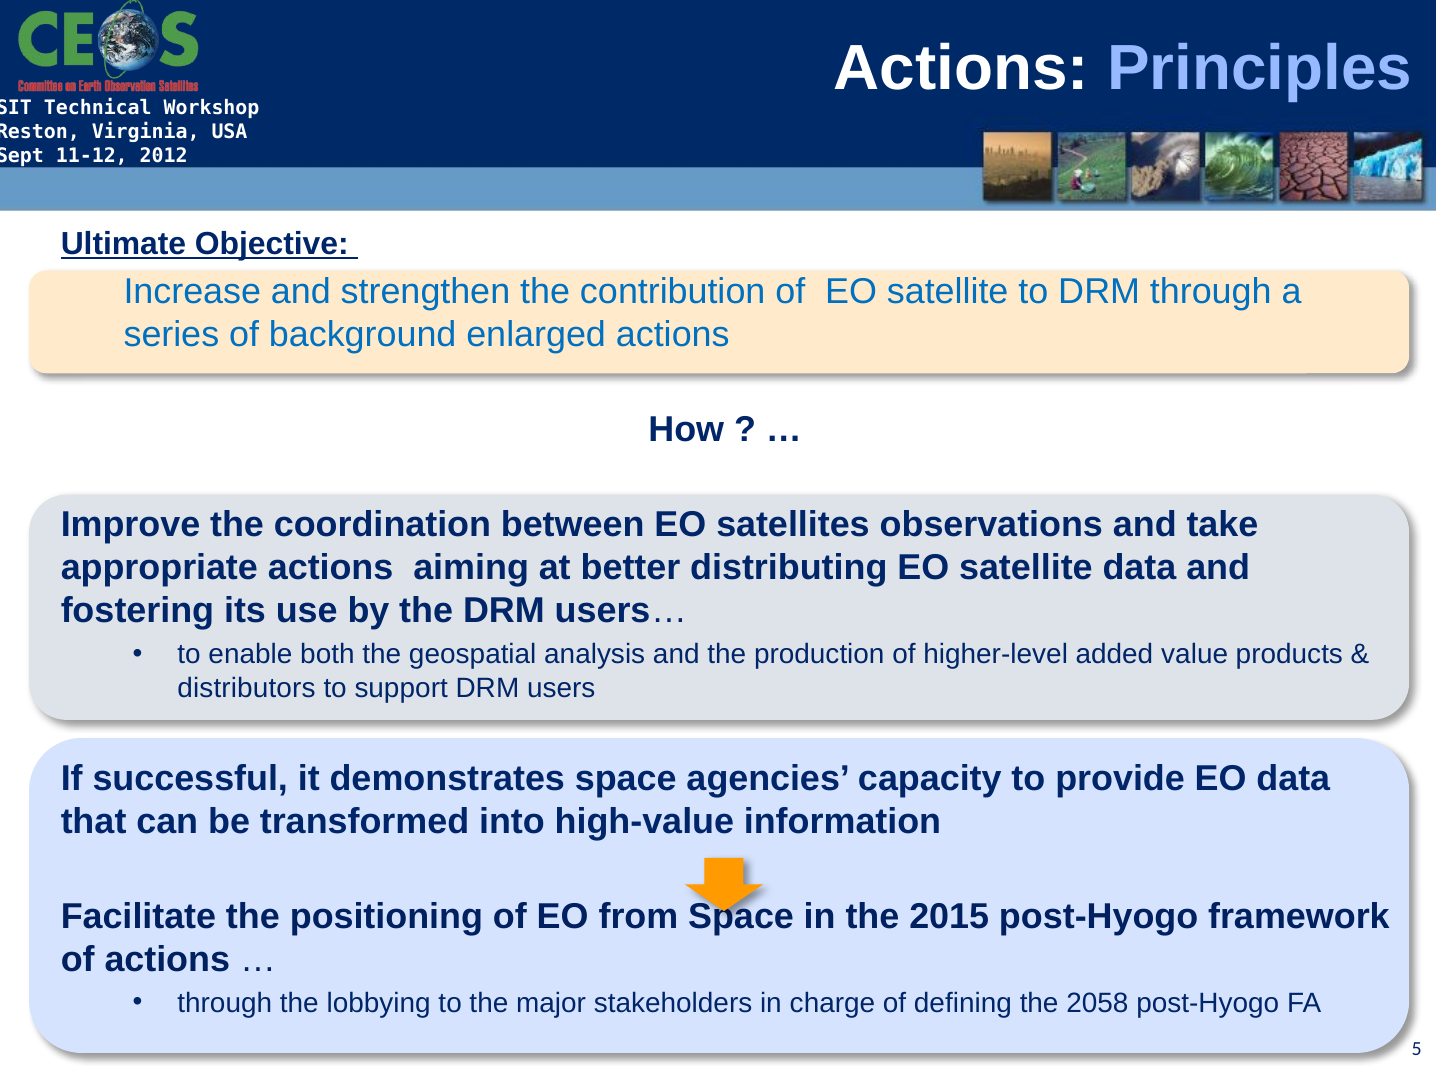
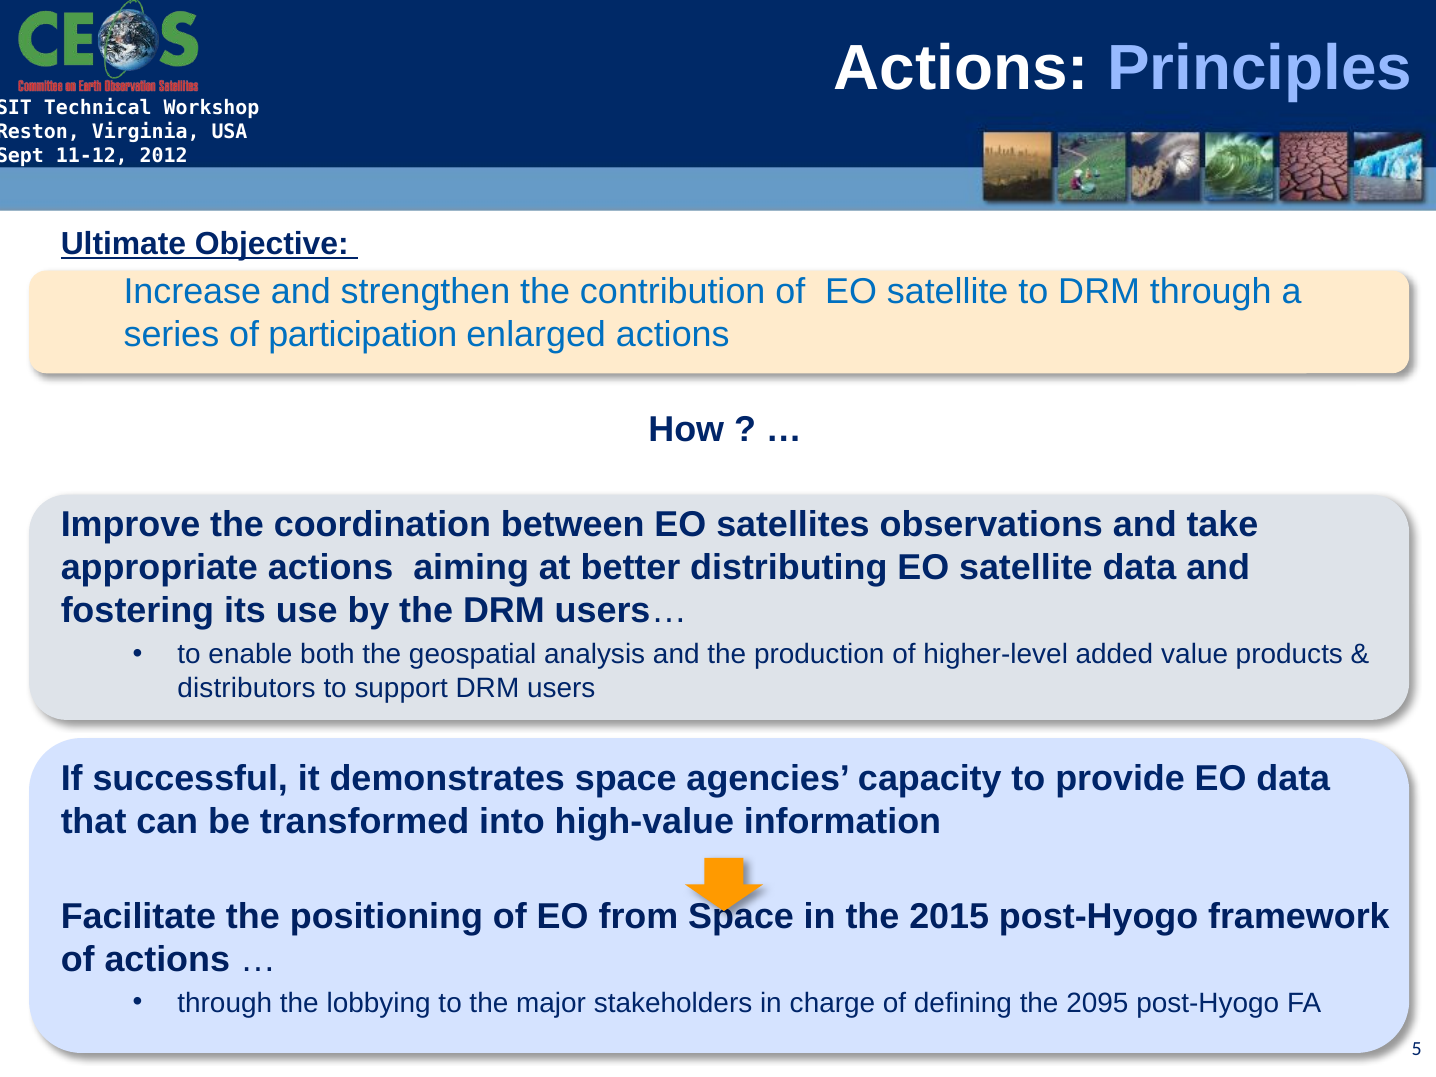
background: background -> participation (363, 335)
2058: 2058 -> 2095 (1097, 1003)
